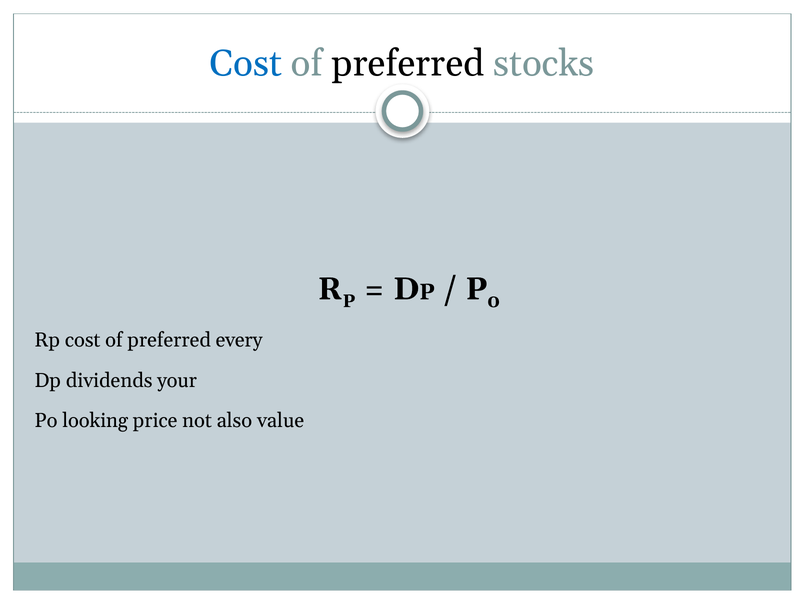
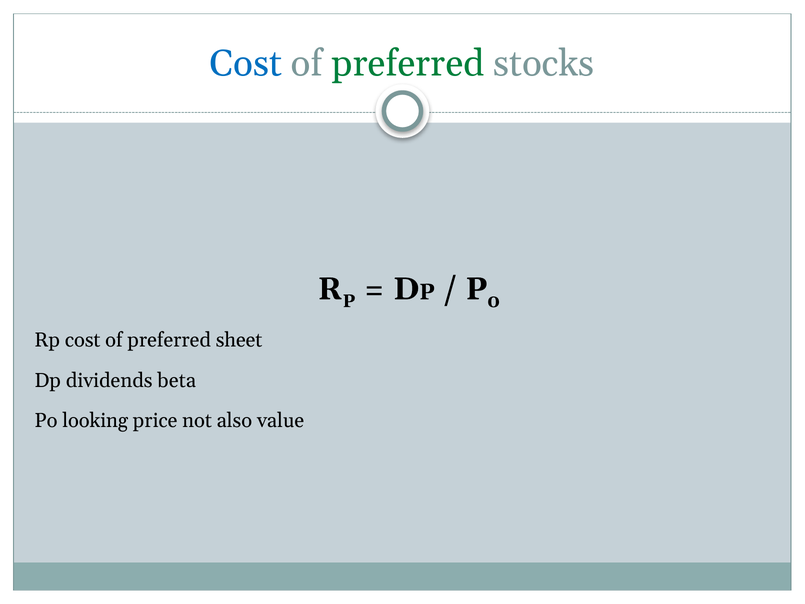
preferred colour: black -> green (408, 63)
every: every -> sheet (239, 340)
your: your -> beta (177, 380)
